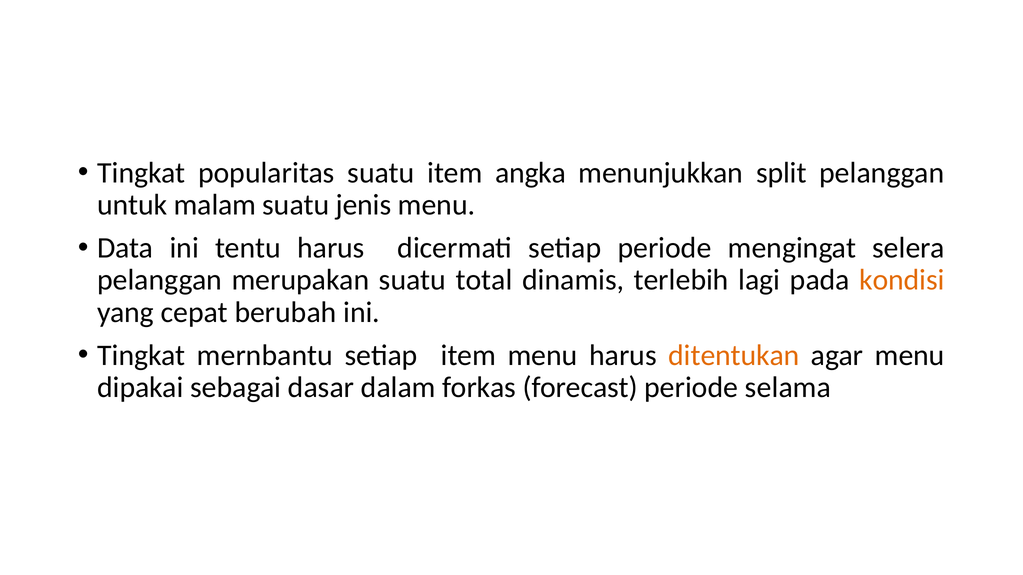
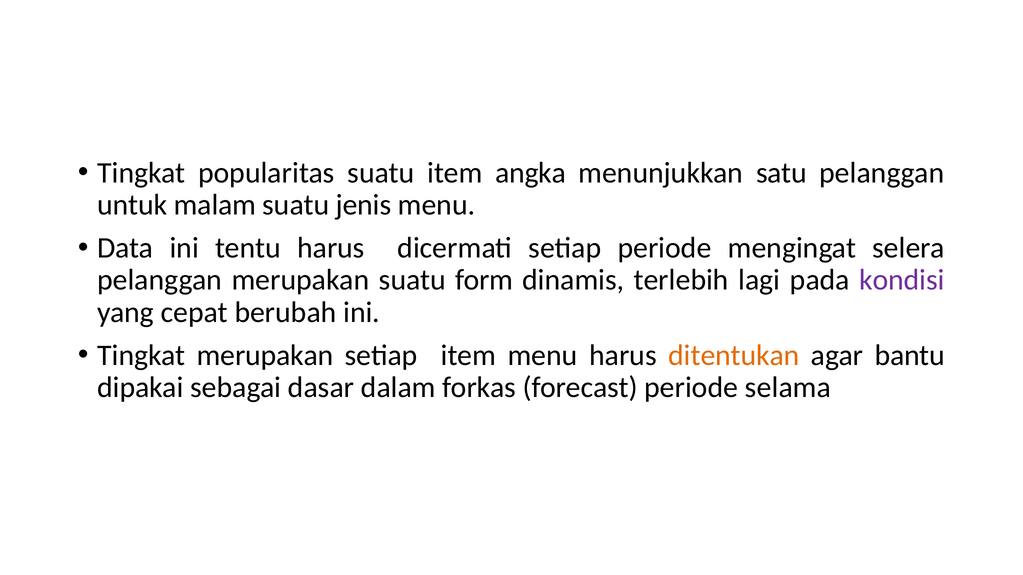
split: split -> satu (781, 173)
total: total -> form (484, 280)
kondisi colour: orange -> purple (902, 280)
Tingkat mernbantu: mernbantu -> merupakan (265, 355)
agar menu: menu -> bantu (910, 355)
